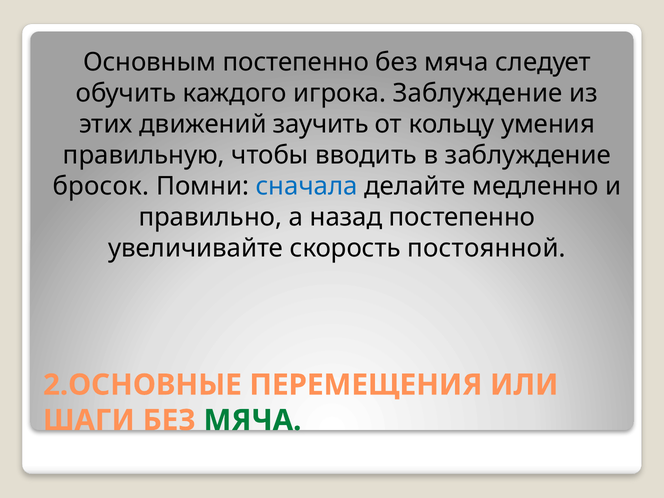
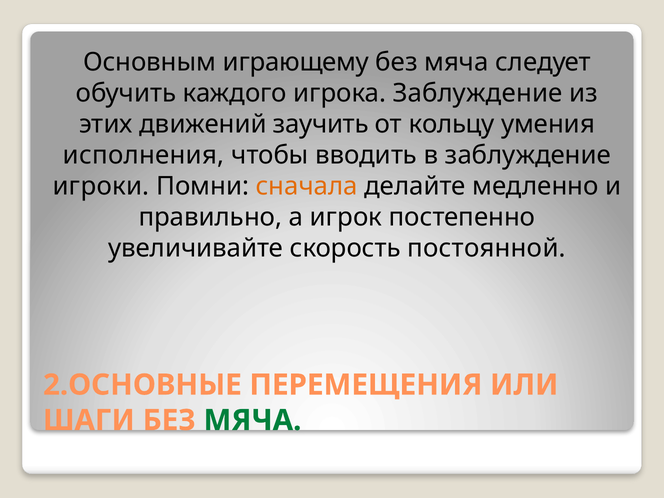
Основным постепенно: постепенно -> играющему (296, 62)
правильную: правильную -> исполнения (144, 155)
бросок: бросок -> игроки (101, 186)
сначала colour: blue -> orange (307, 186)
назад: назад -> игрок (346, 217)
